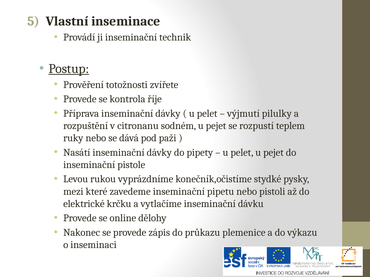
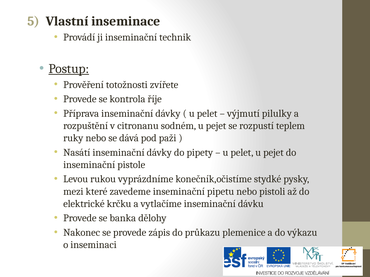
online: online -> banka (123, 218)
